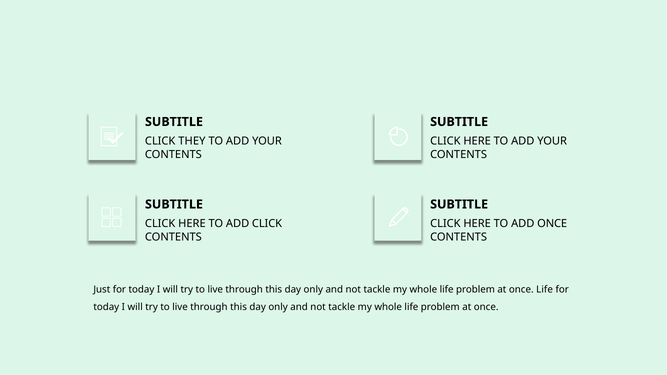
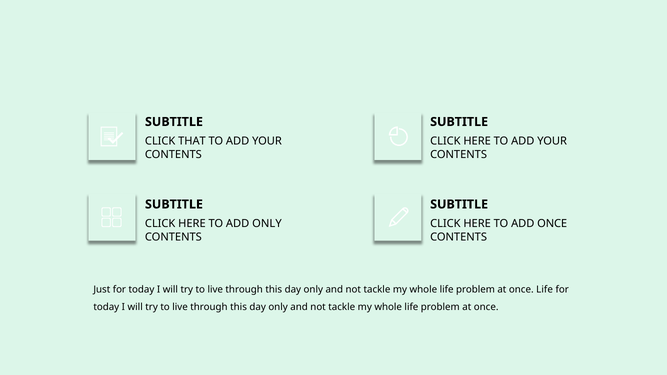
THEY: THEY -> THAT (192, 141)
ADD CLICK: CLICK -> ONLY (267, 224)
